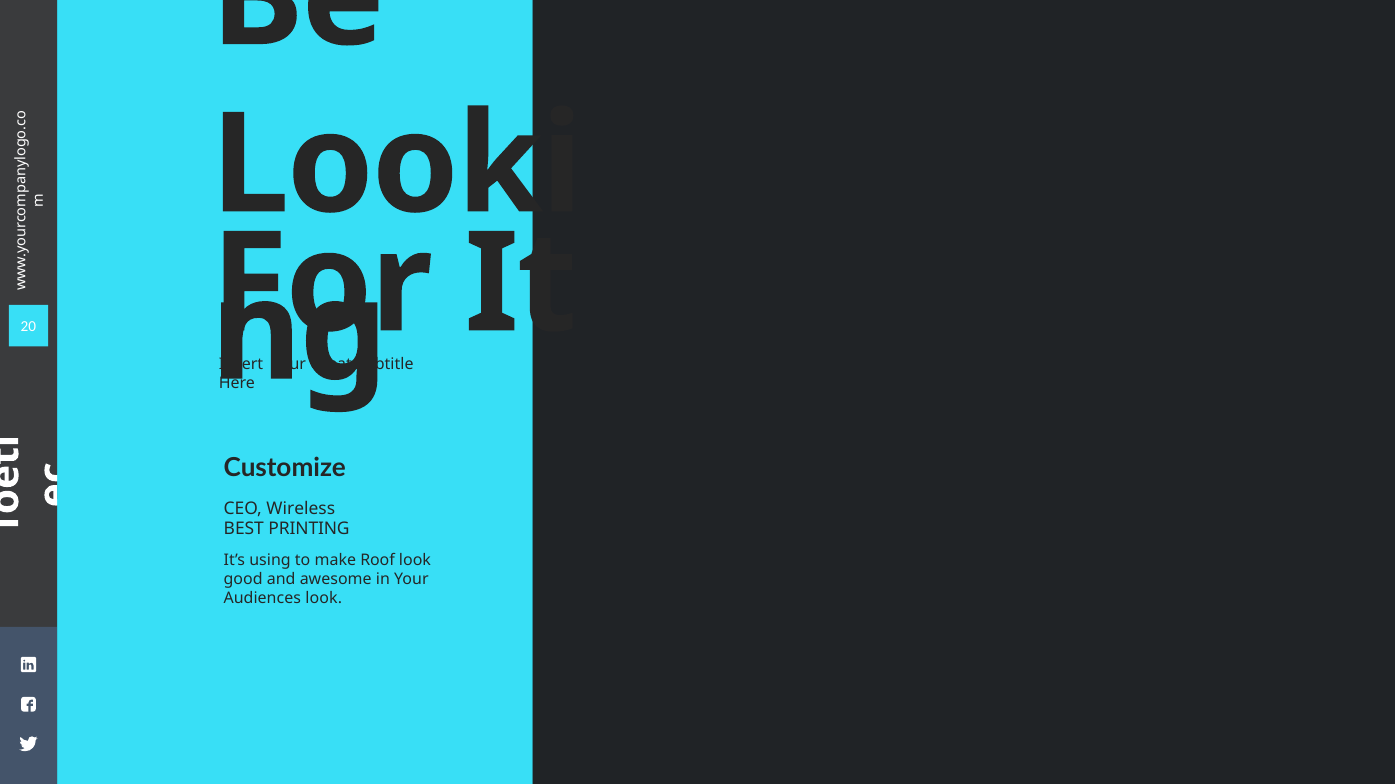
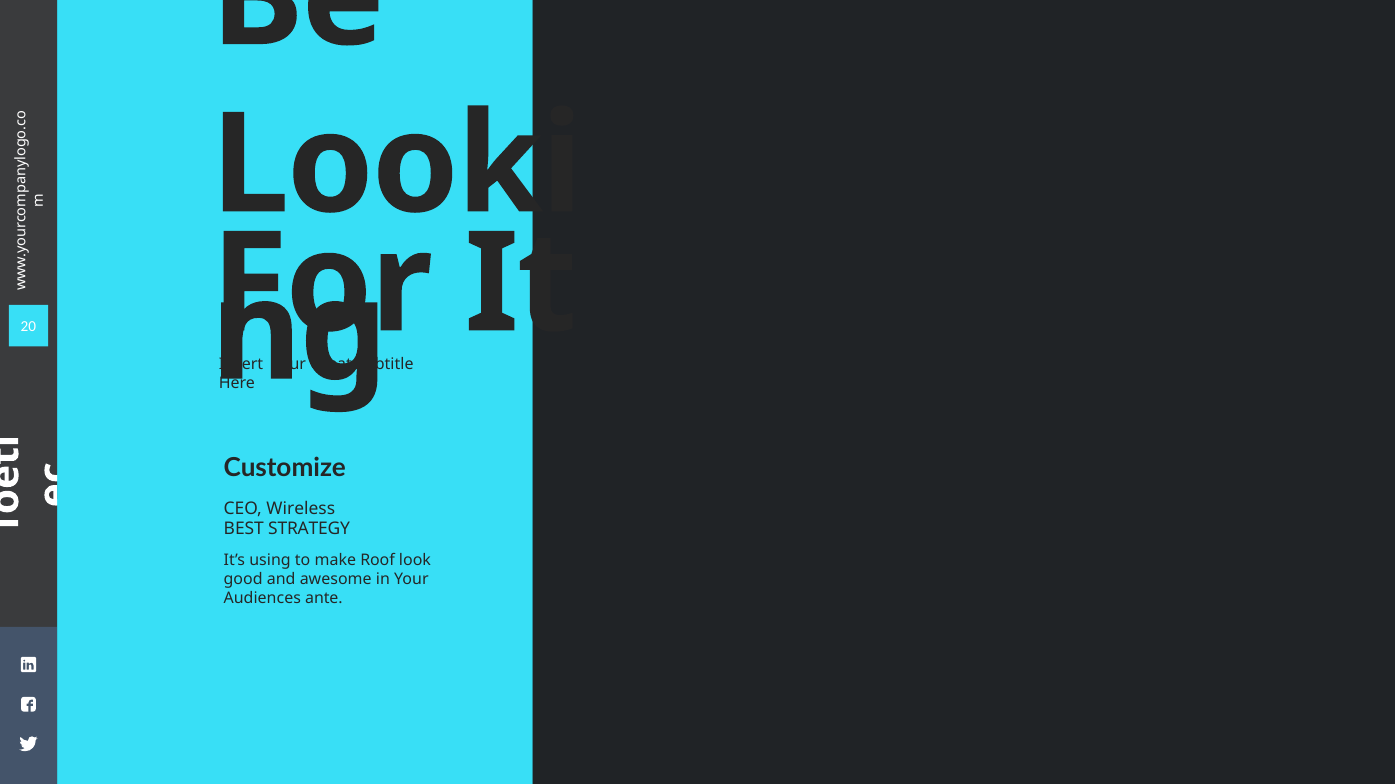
PRINTING: PRINTING -> STRATEGY (309, 530)
Audiences look: look -> ante (324, 599)
